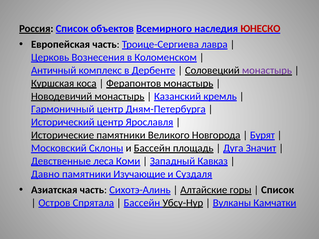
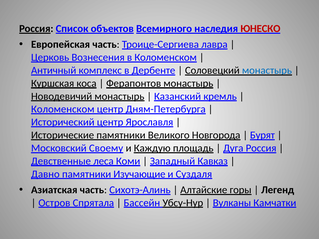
монастырь colour: purple -> blue (267, 70)
Гармоничный: Гармоничный -> Коломенском (63, 109)
Склоны: Склоны -> Своему (106, 148)
и Бассейн: Бассейн -> Каждую (152, 148)
Дуга Значит: Значит -> Россия (261, 148)
Список: Список -> Легенд (278, 190)
